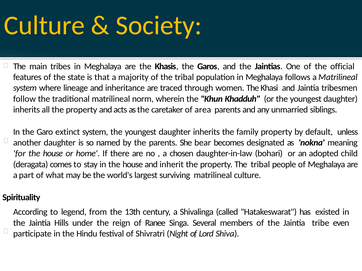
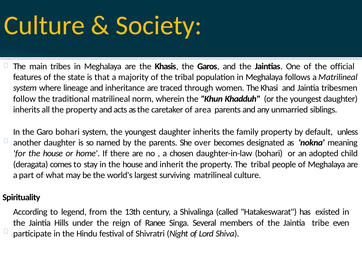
Garo extinct: extinct -> bohari (68, 132)
bear: bear -> over (203, 143)
